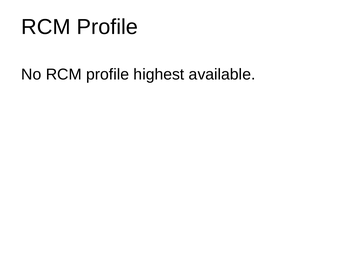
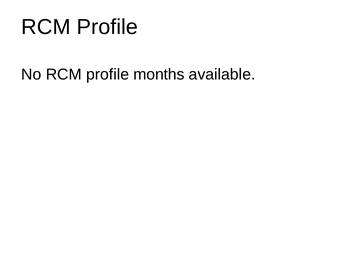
highest: highest -> months (159, 74)
